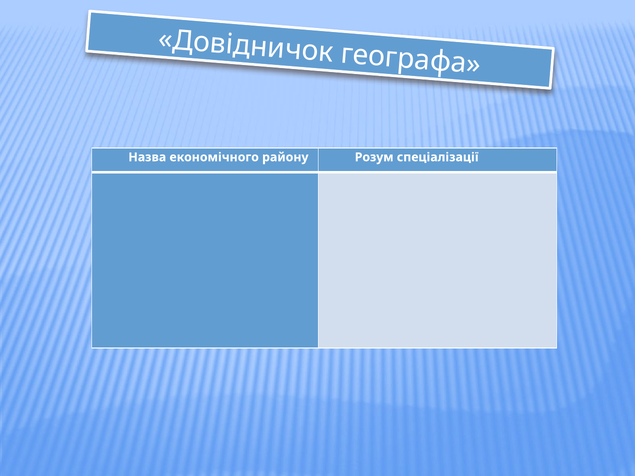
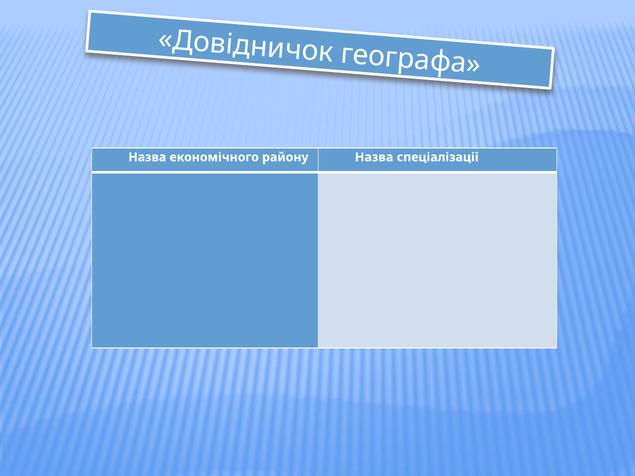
району Розум: Розум -> Назва (374, 157)
